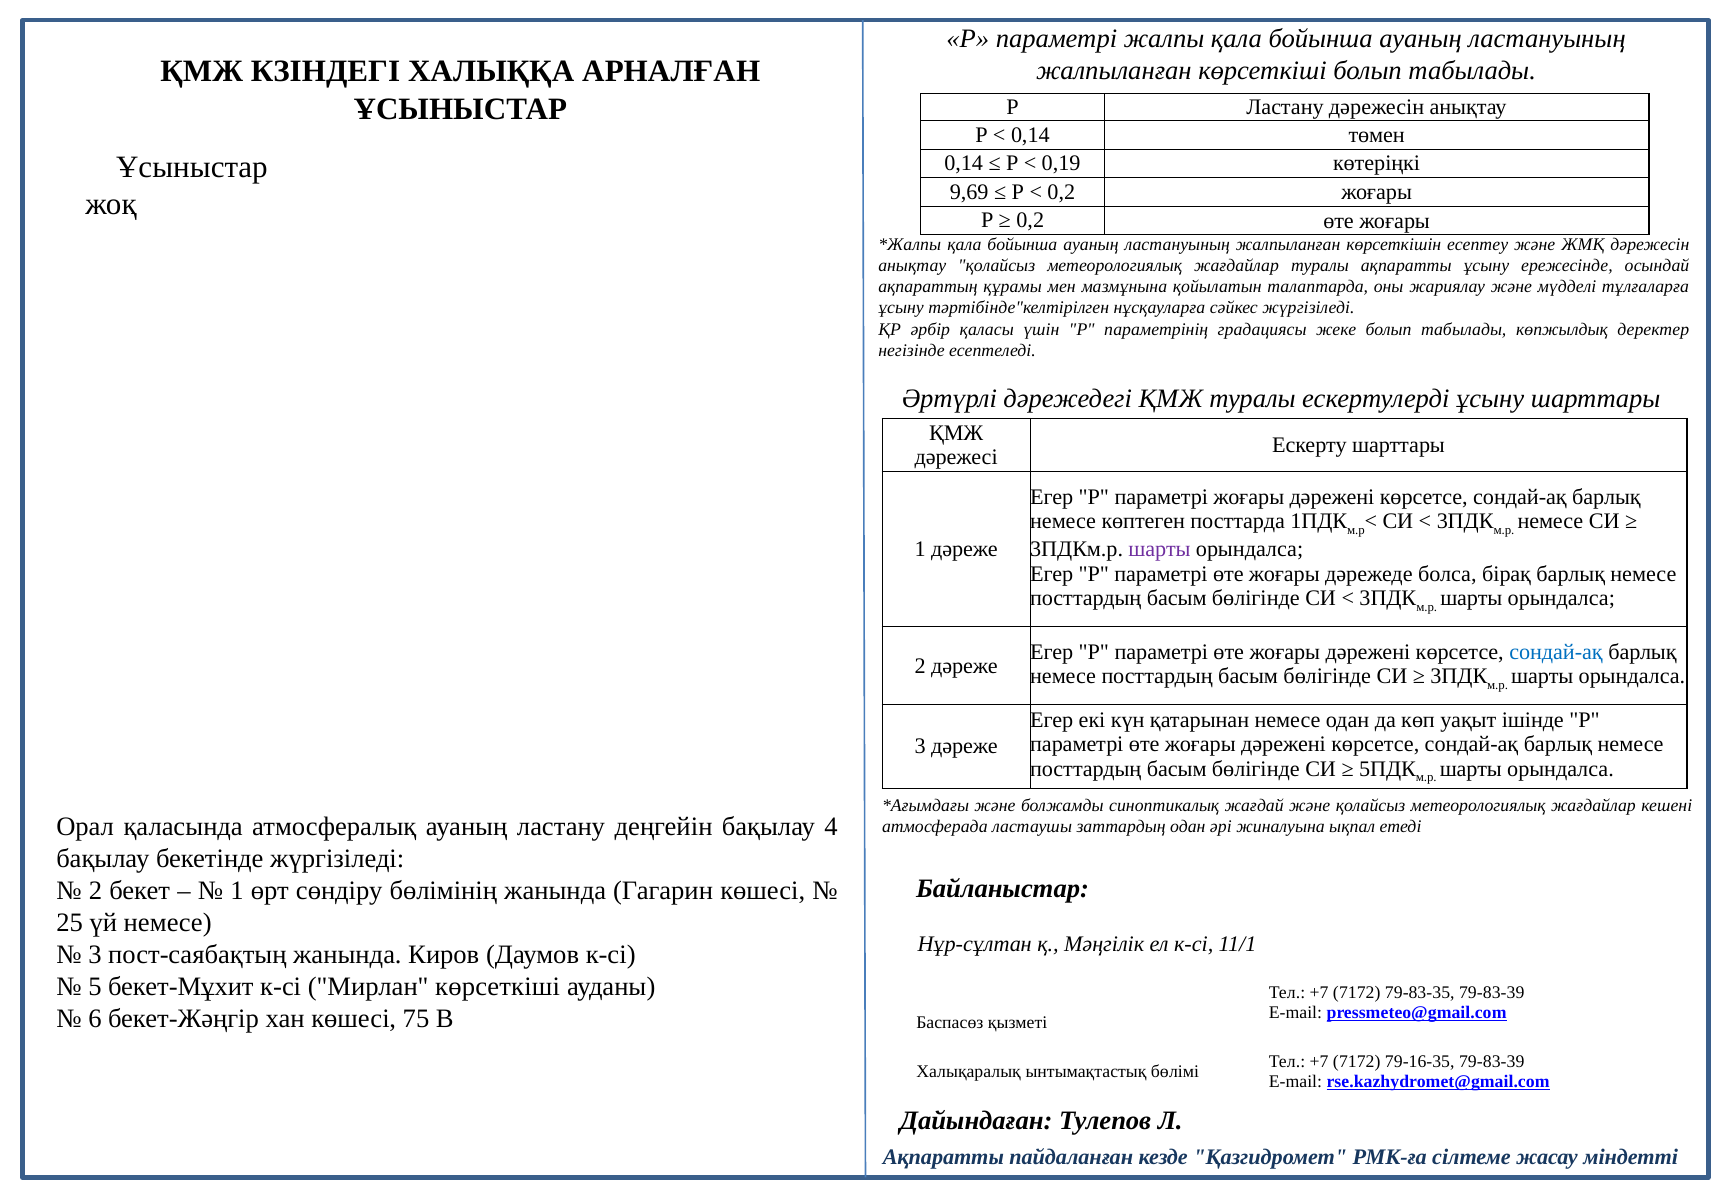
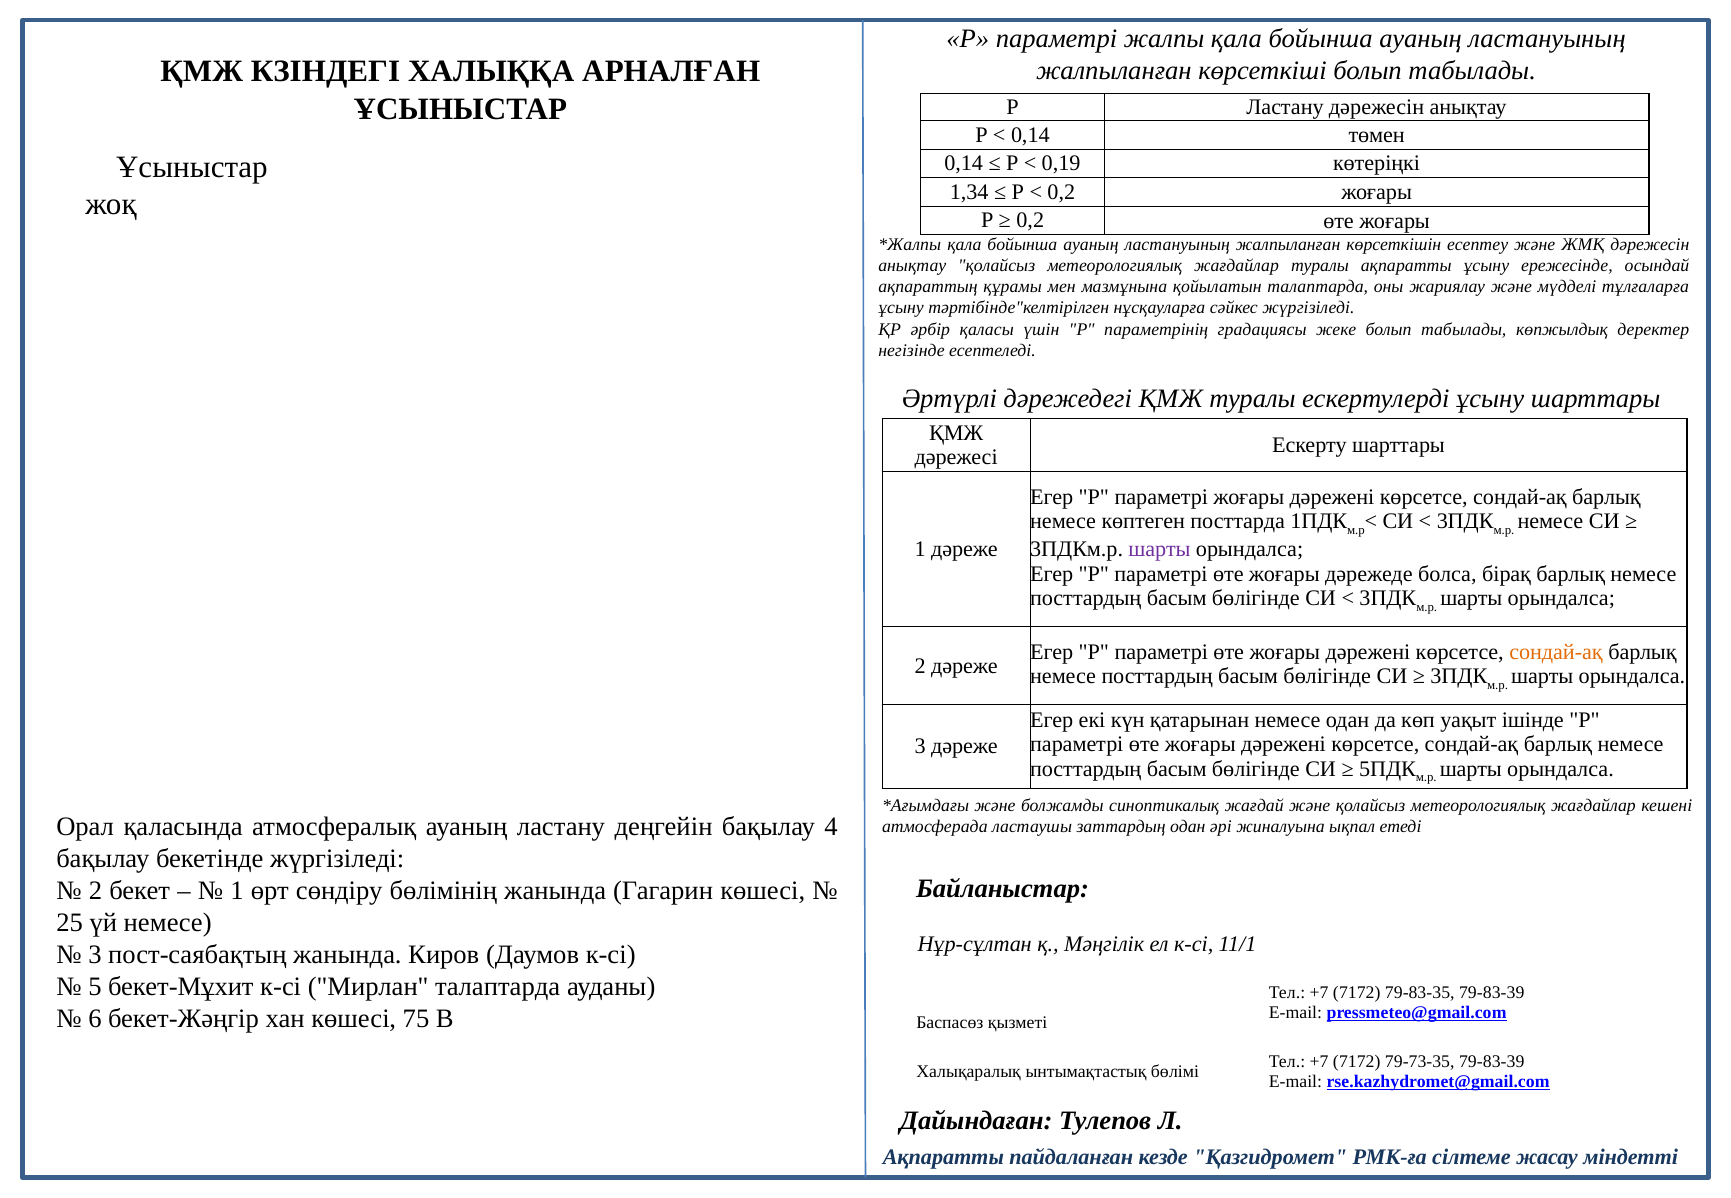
9,69: 9,69 -> 1,34 (969, 192)
сондай-ақ colour: blue -> orange (1556, 652)
Мирлан көрсеткіші: көрсеткіші -> талаптарда (498, 987)
79-16-35: 79-16-35 -> 79-73-35 (1420, 1062)
